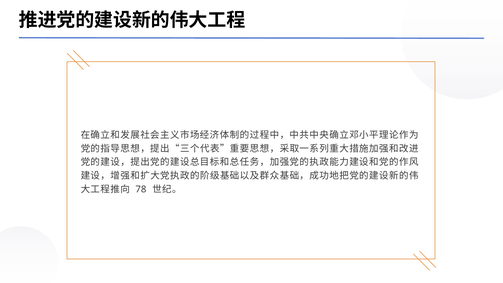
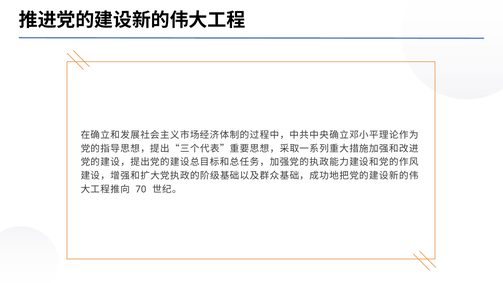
78: 78 -> 70 (141, 189)
